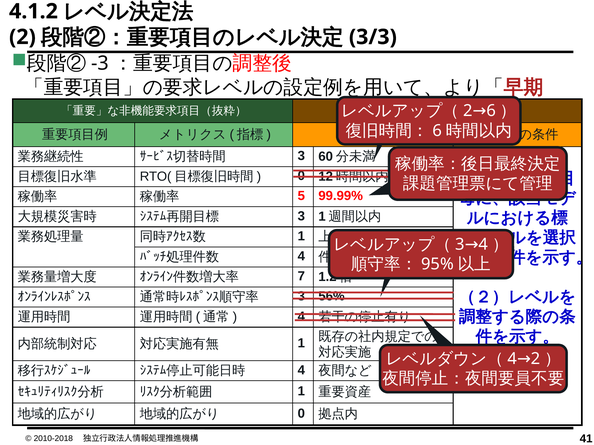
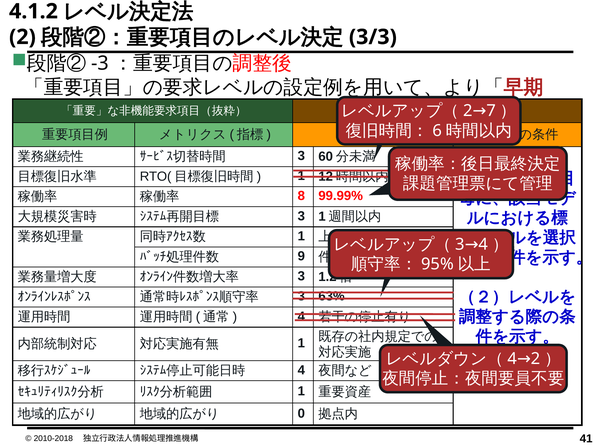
6: 6 -> 7 (491, 111)
0: 0 -> 1 (301, 176)
5: 5 -> 8 (301, 196)
4: 4 -> 9 (301, 256)
7: 7 -> 3 (301, 277)
56%: 56% -> 63% (332, 297)
